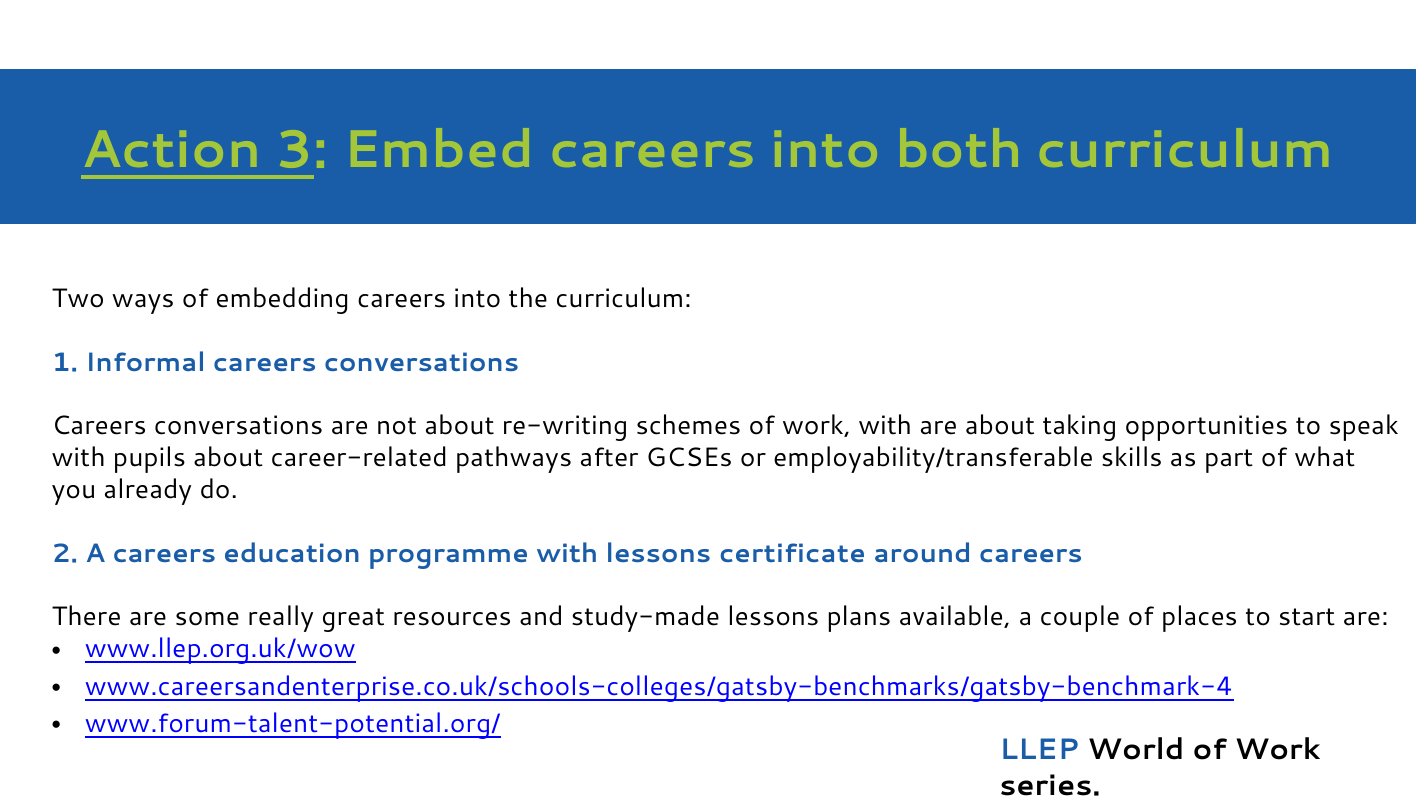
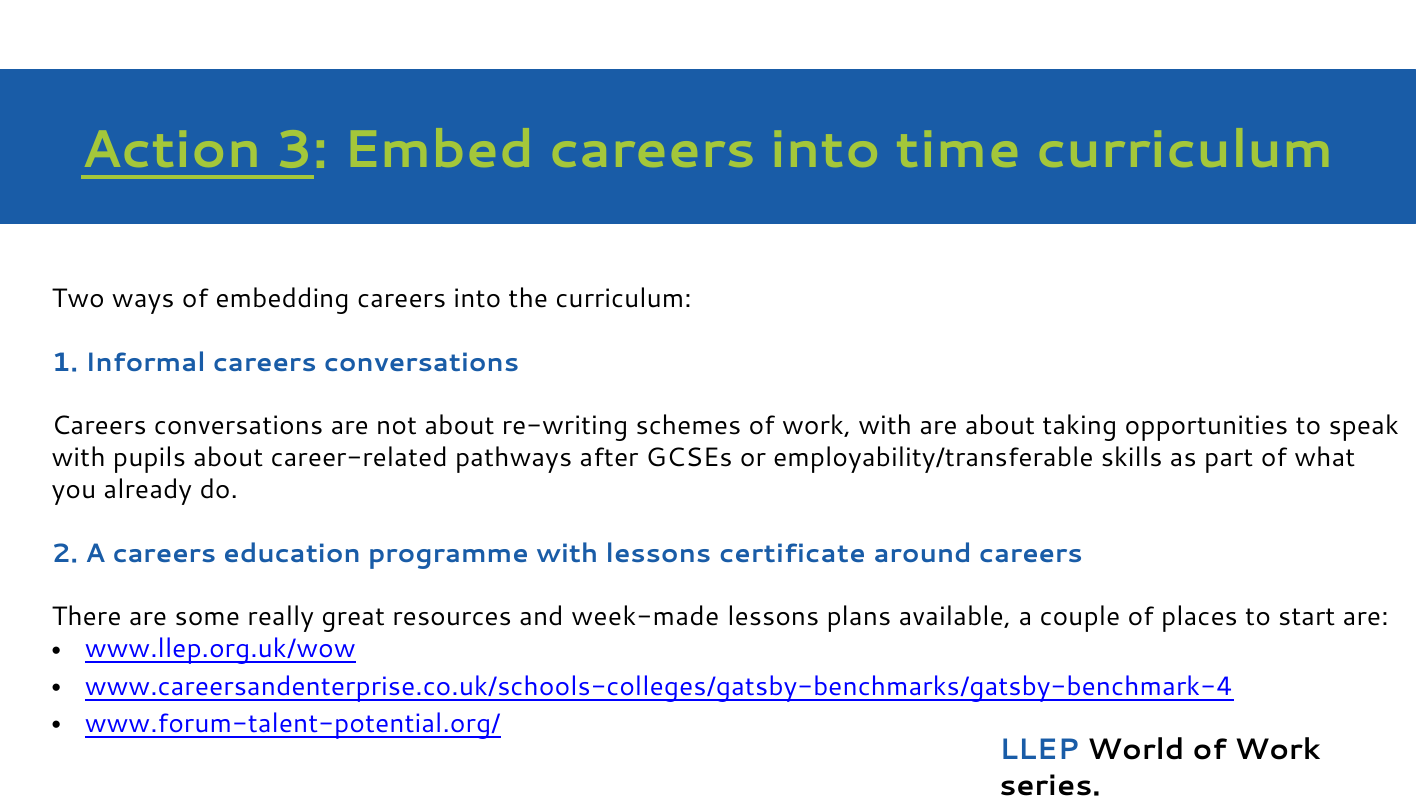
both: both -> time (959, 150)
study-made: study-made -> week-made (645, 617)
